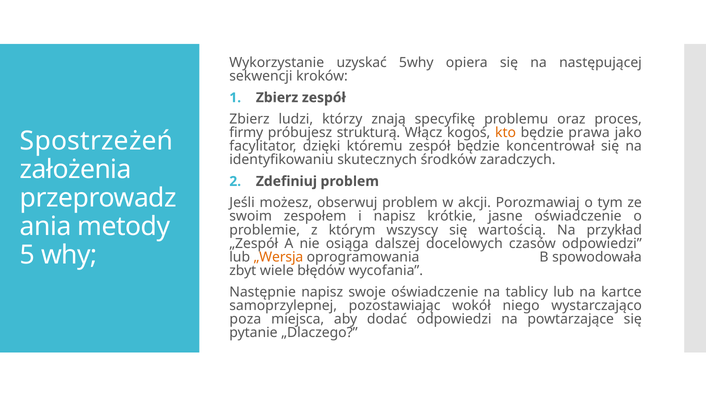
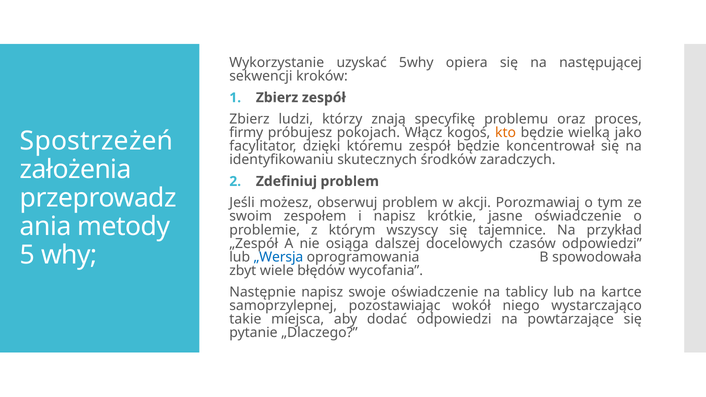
strukturą: strukturą -> pokojach (368, 133)
prawa: prawa -> wielką (589, 133)
wartością: wartością -> tajemnice (512, 230)
„Wersja colour: orange -> blue (278, 257)
poza: poza -> takie (245, 319)
